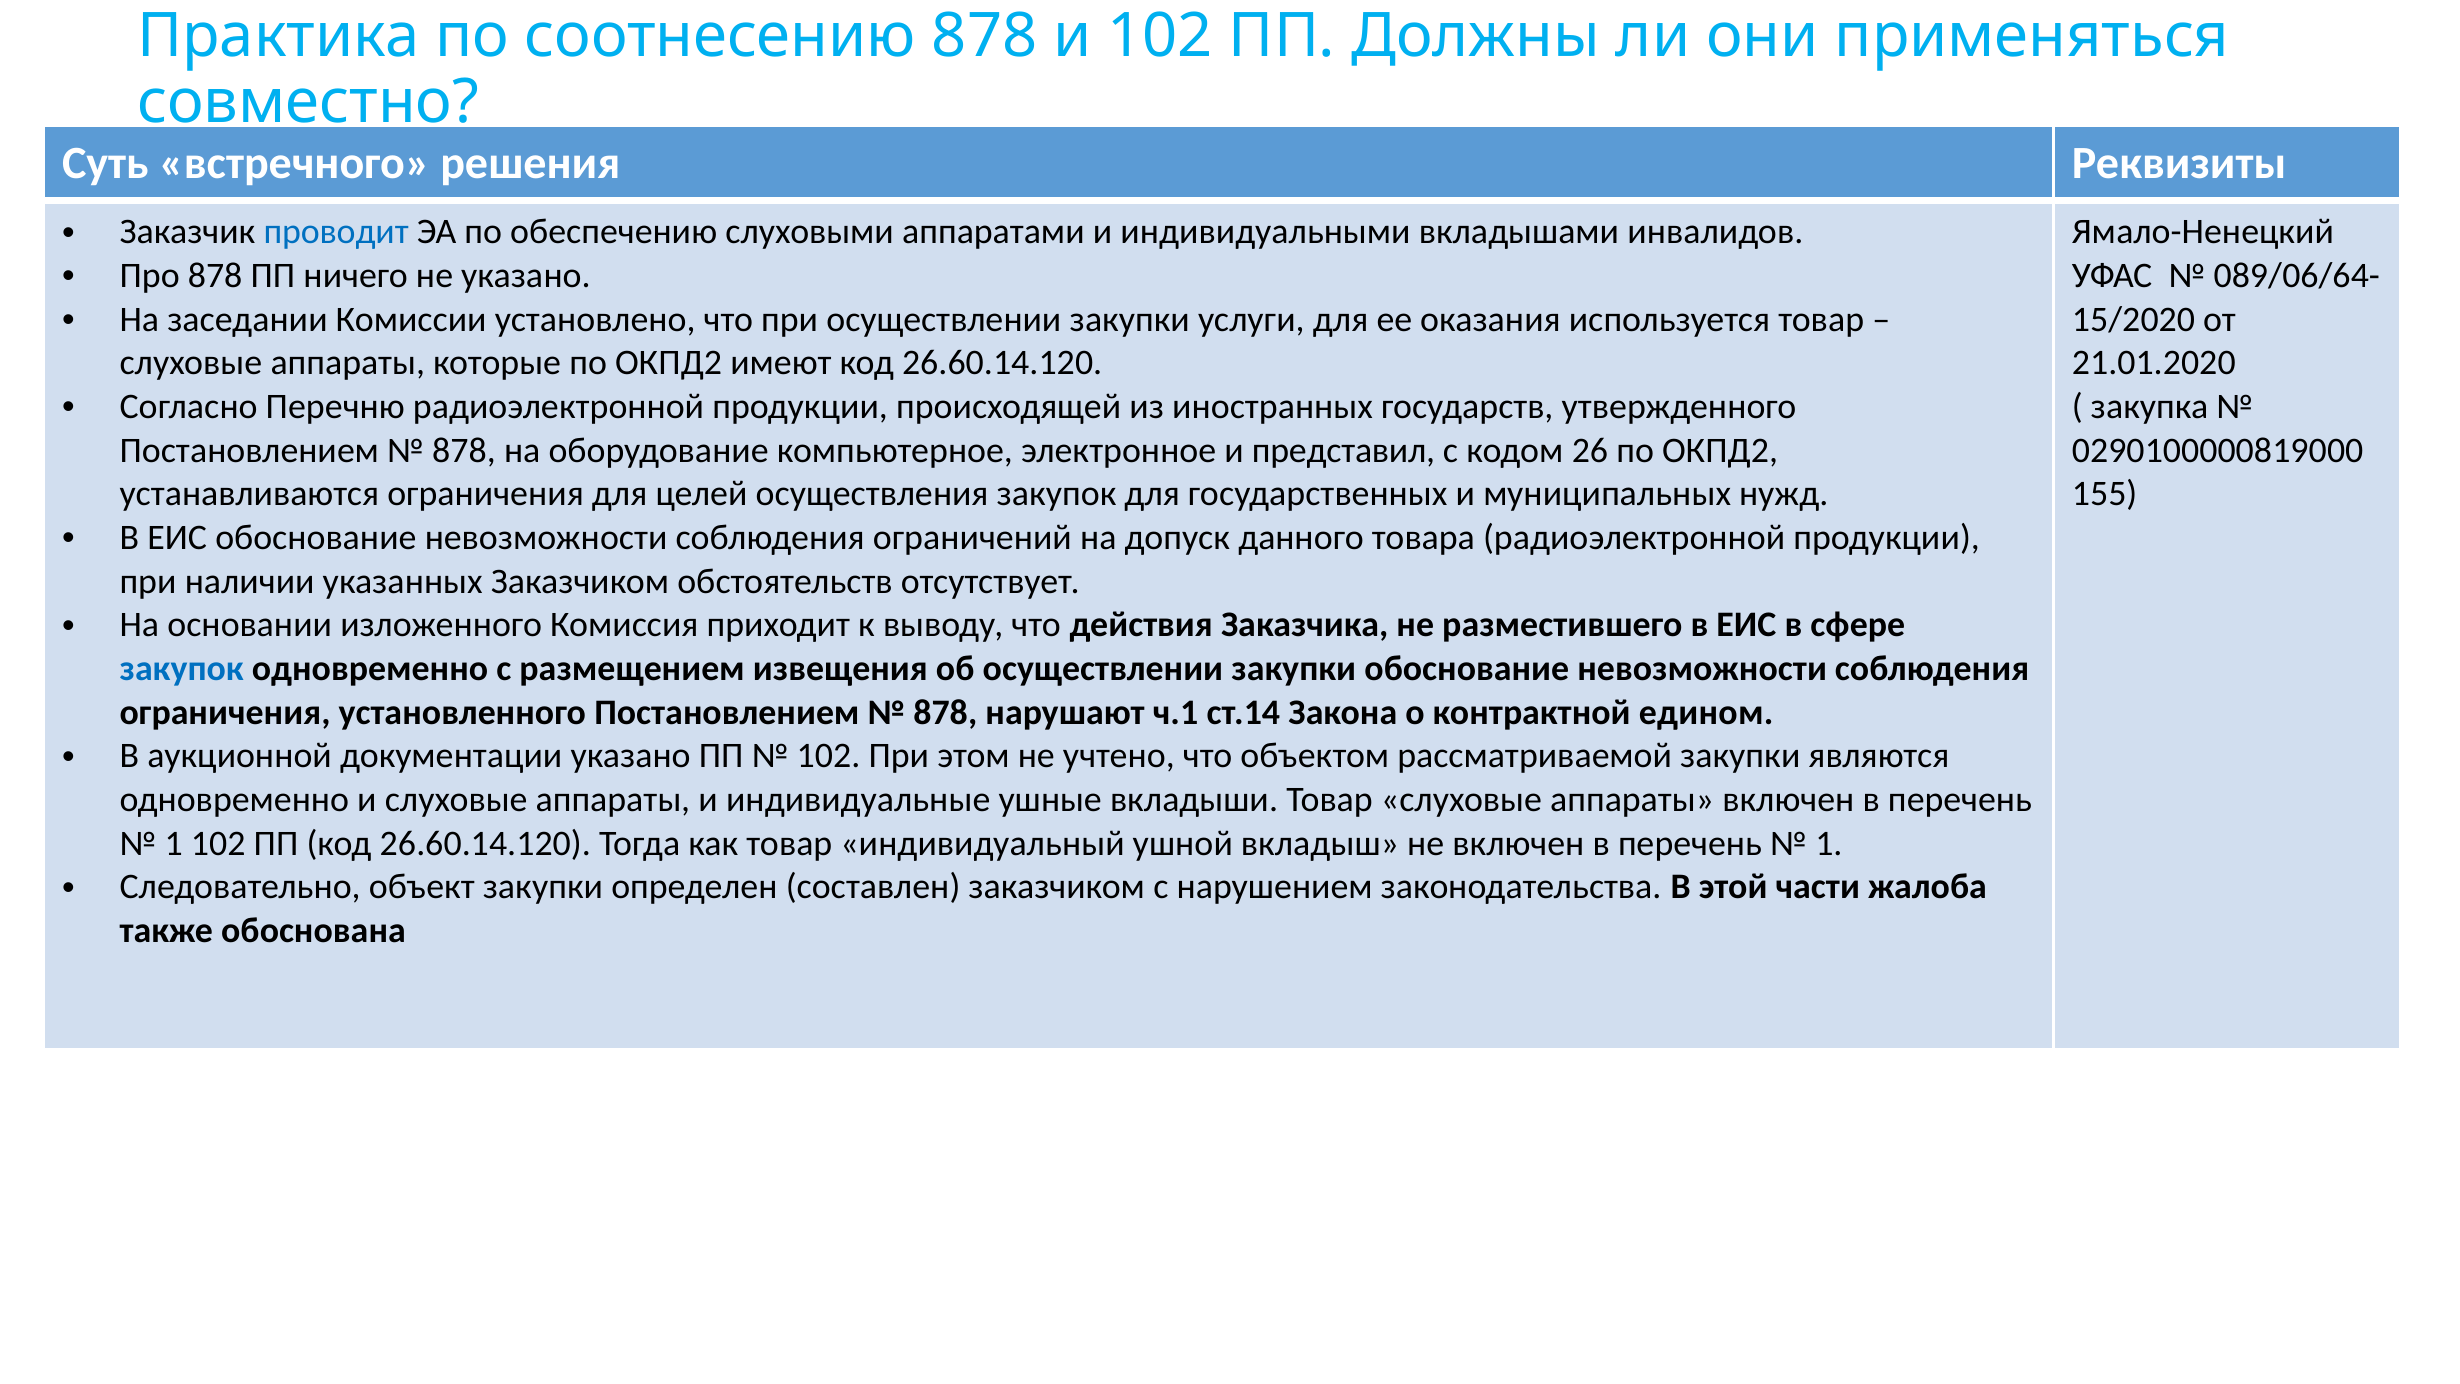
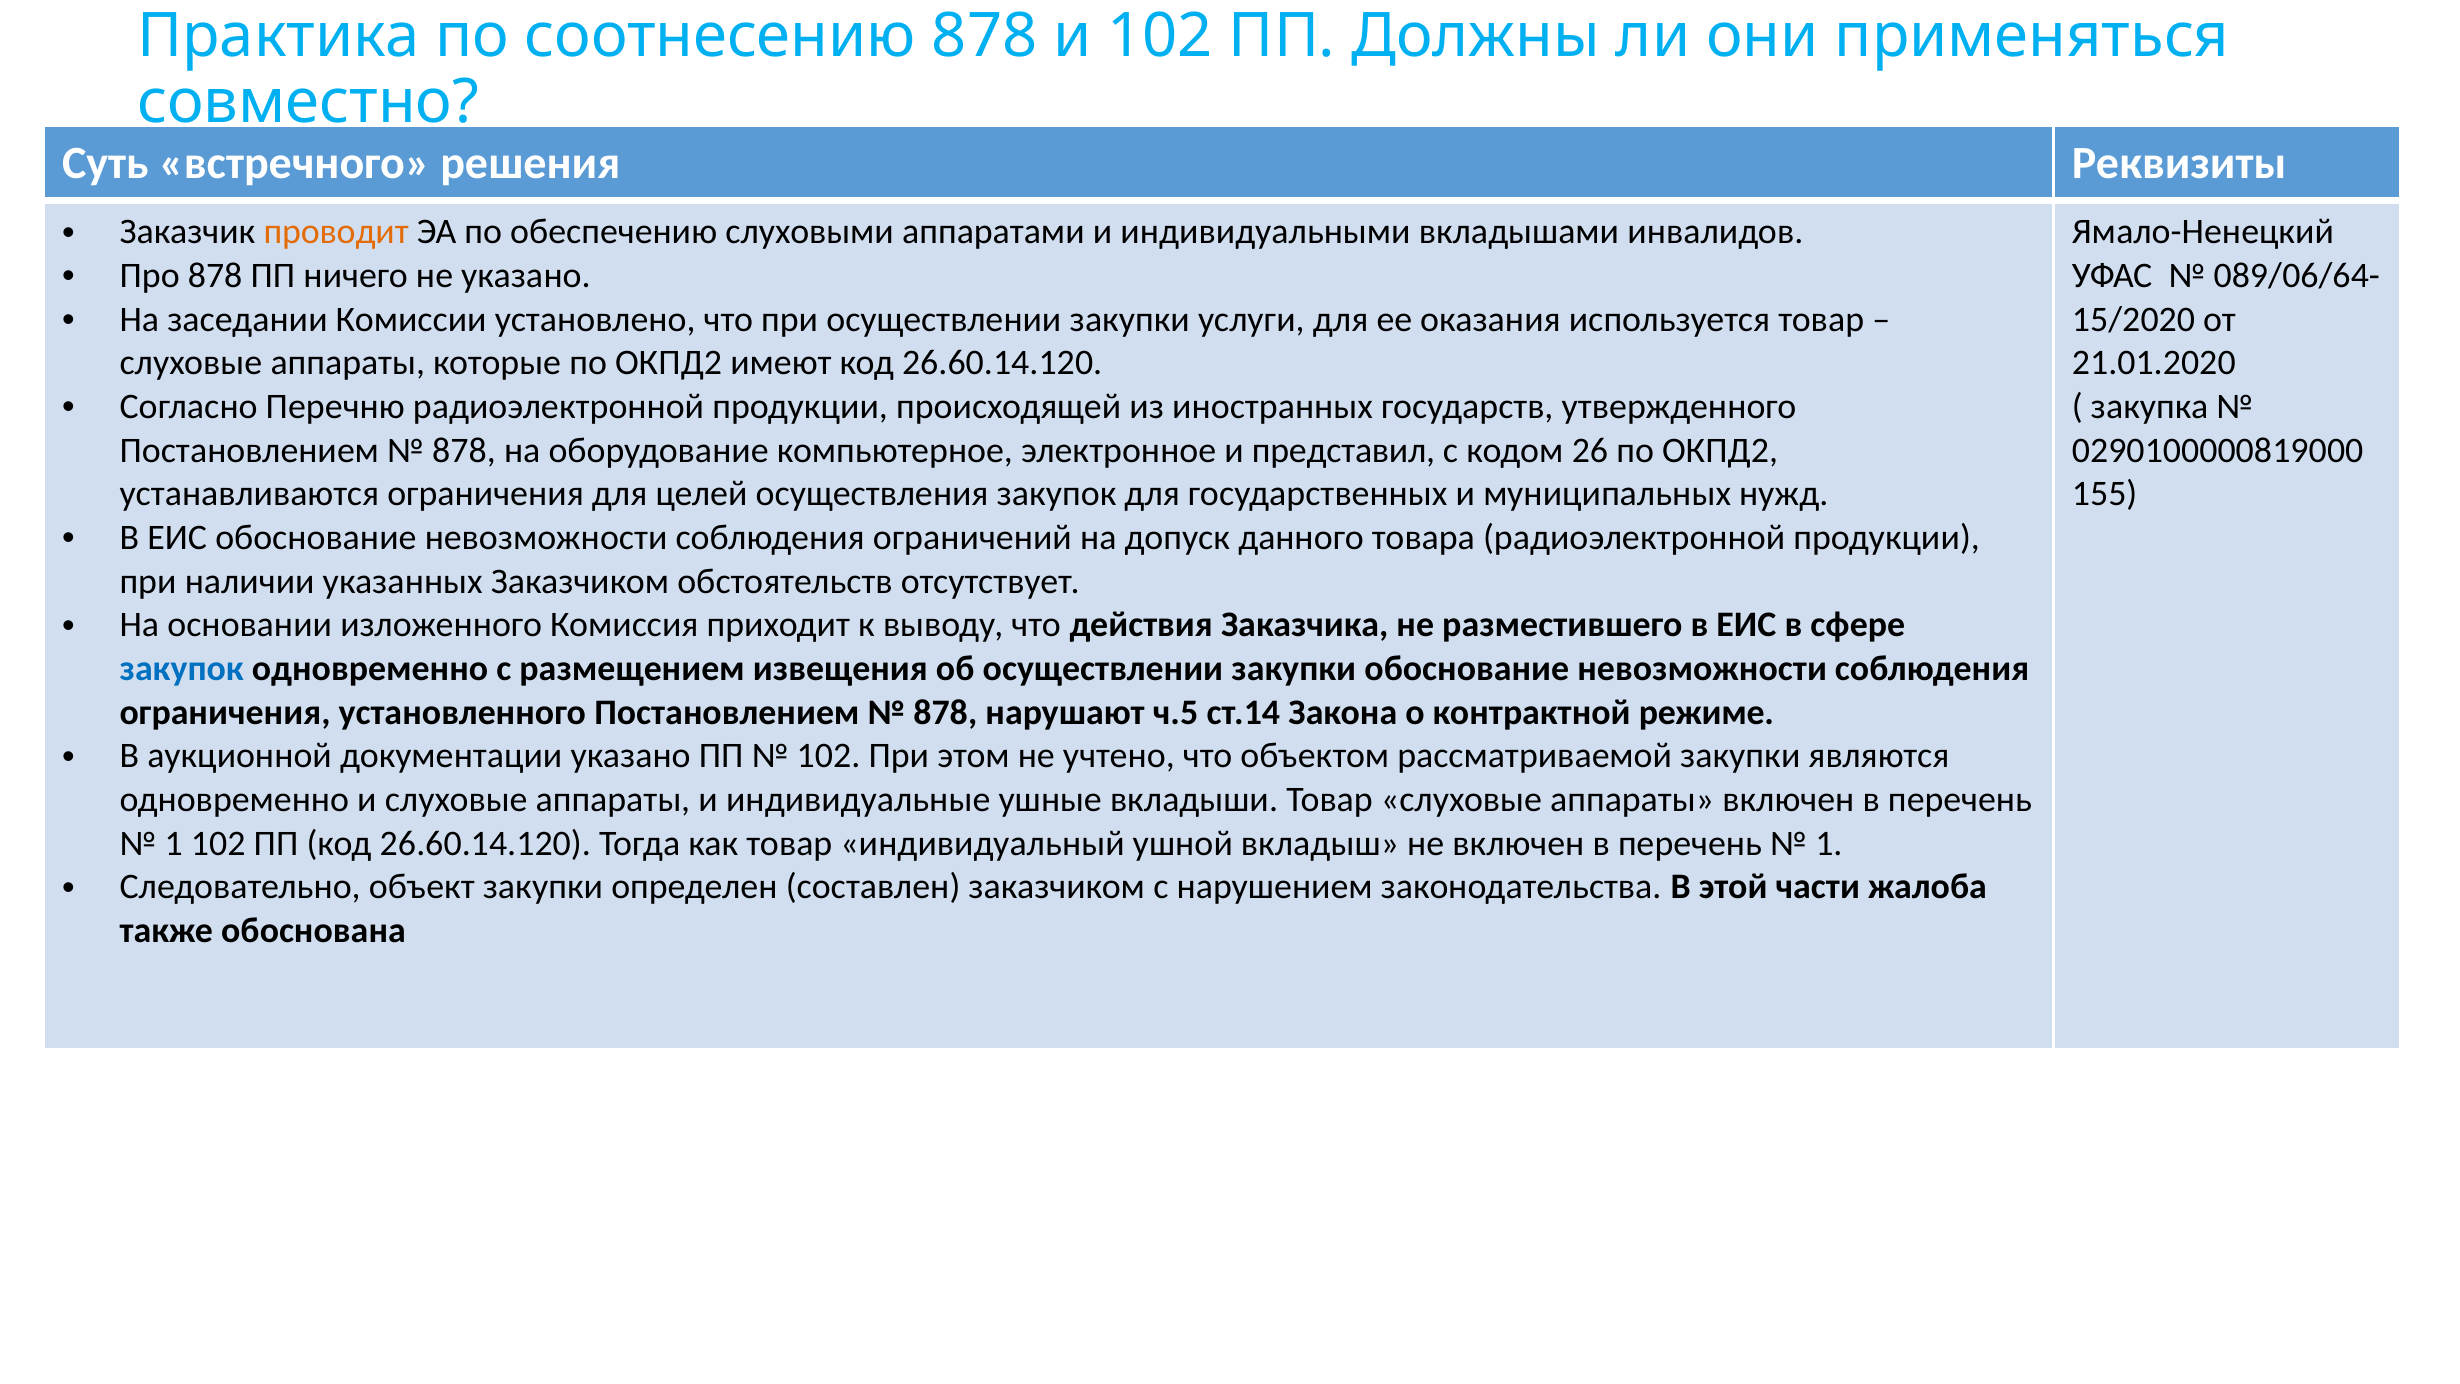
проводит colour: blue -> orange (336, 232)
ч.1: ч.1 -> ч.5 (1176, 712)
едином: едином -> режиме (1706, 712)
